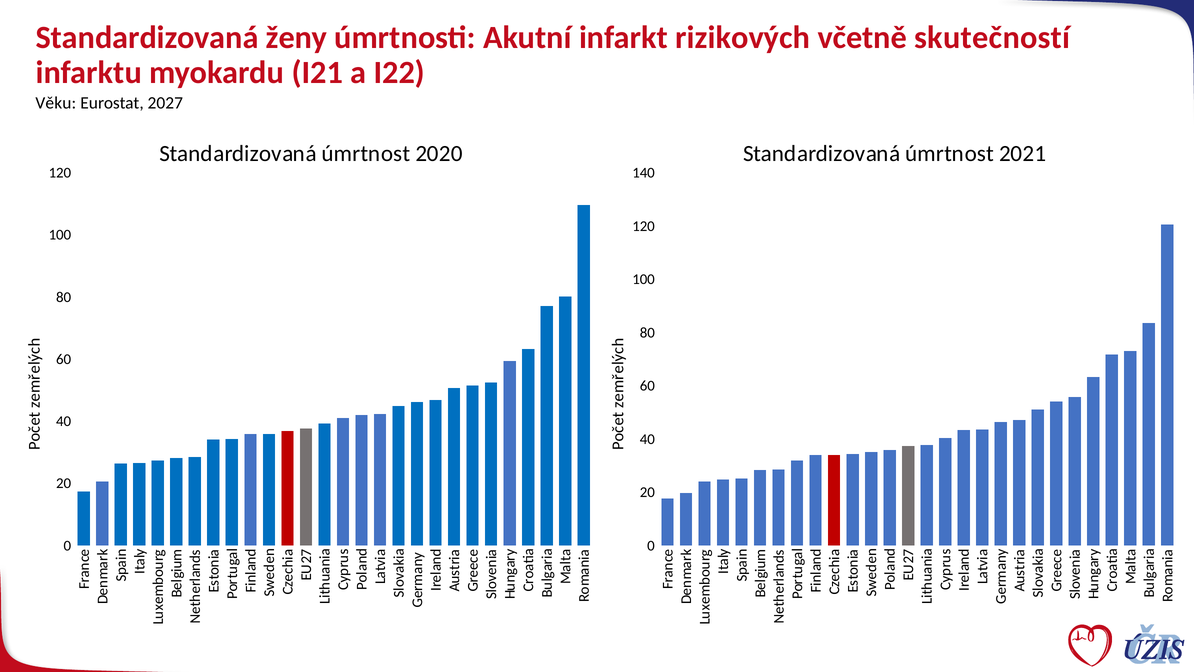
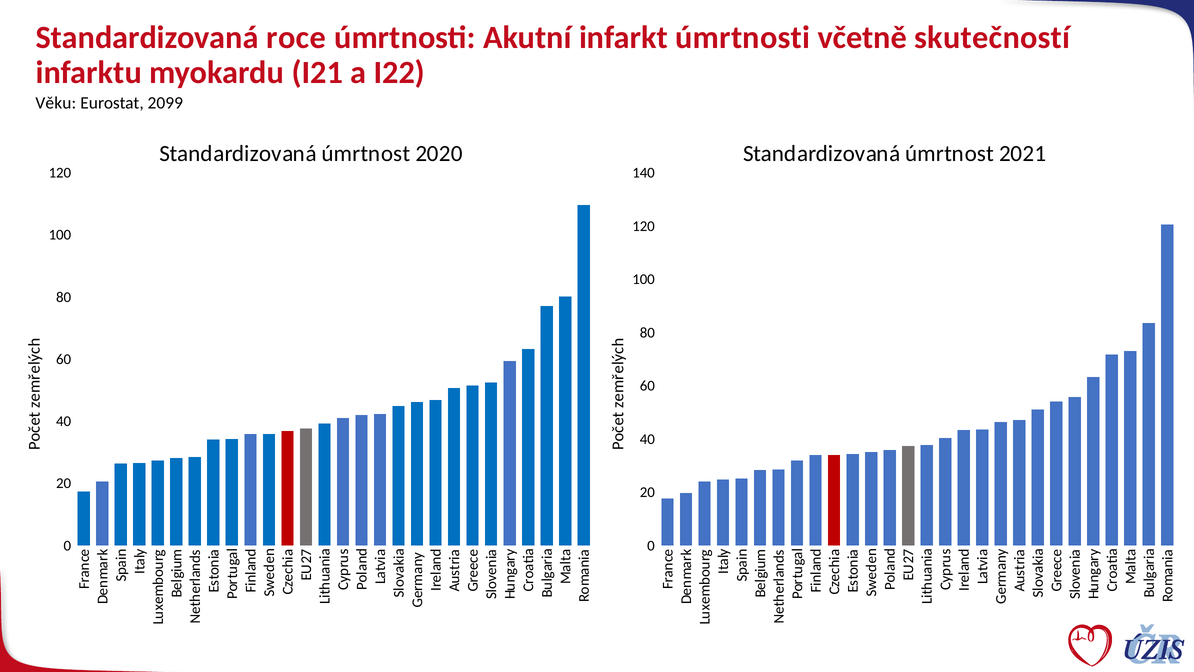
ženy: ženy -> roce (296, 37)
infarkt rizikových: rizikových -> úmrtnosti (743, 37)
2027: 2027 -> 2099 (165, 103)
